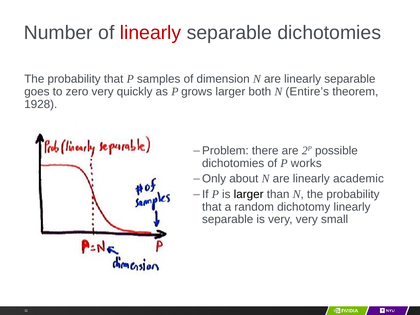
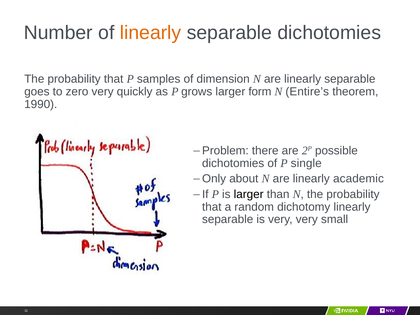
linearly colour: red -> orange (151, 33)
both: both -> form (260, 92)
1928: 1928 -> 1990 (41, 104)
works: works -> single (306, 163)
